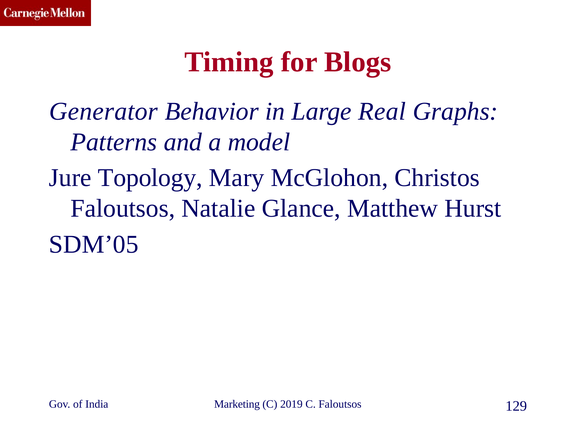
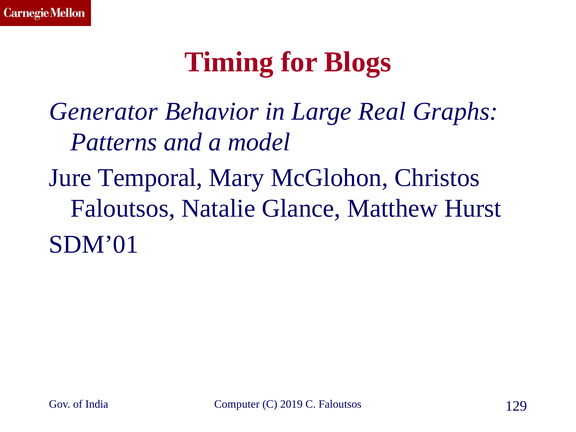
Topology: Topology -> Temporal (150, 178)
SDM’05: SDM’05 -> SDM’01 (94, 244)
Marketing: Marketing -> Computer (237, 404)
